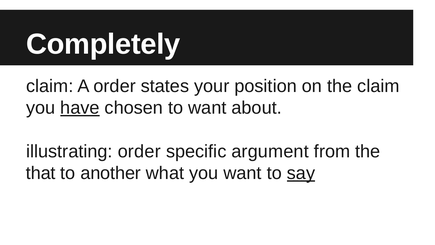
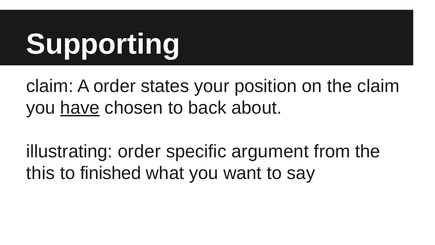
Completely: Completely -> Supporting (103, 44)
to want: want -> back (207, 108)
that: that -> this (41, 173)
another: another -> finished (111, 173)
say underline: present -> none (301, 173)
